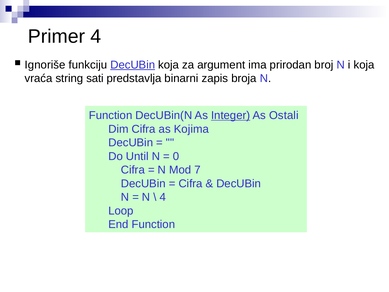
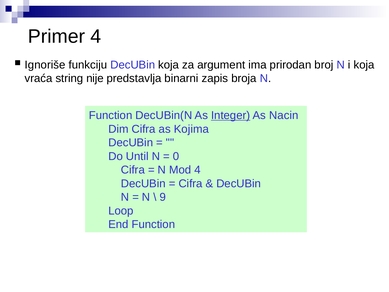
DecUBin underline: present -> none (133, 65)
sati: sati -> nije (95, 78)
Ostali: Ostali -> Nacin (284, 115)
Mod 7: 7 -> 4 (197, 170)
4: 4 -> 9 (163, 197)
